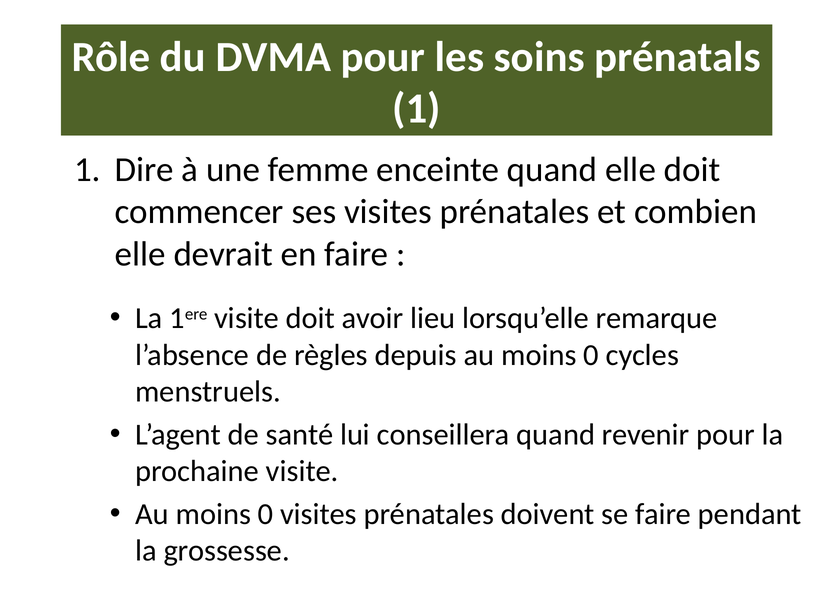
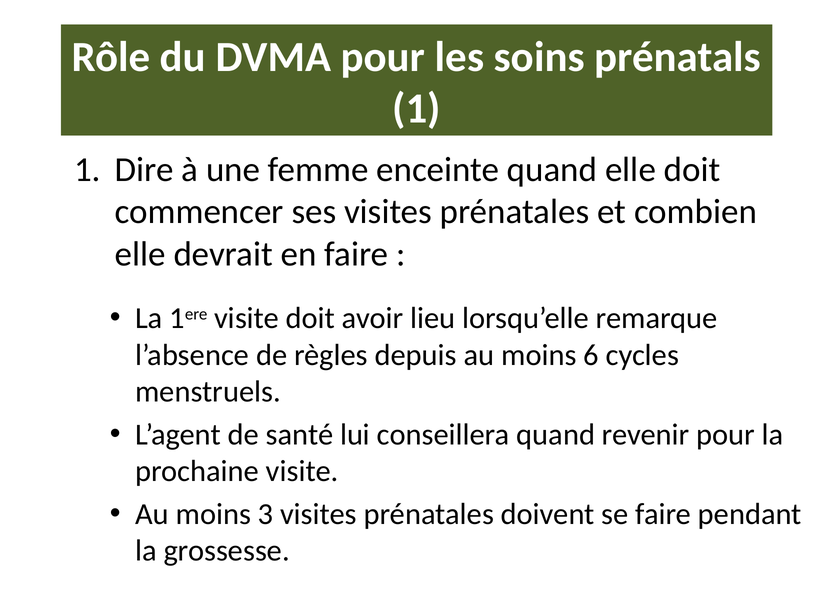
depuis au moins 0: 0 -> 6 (591, 355)
0: 0 -> 3 (266, 514)
